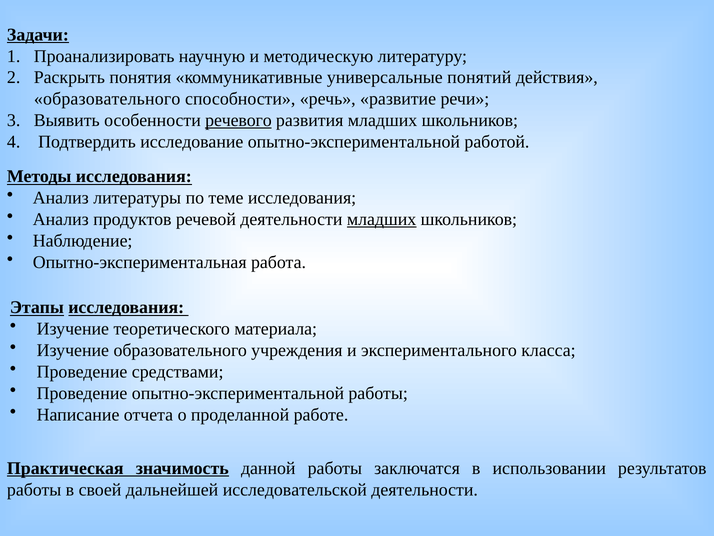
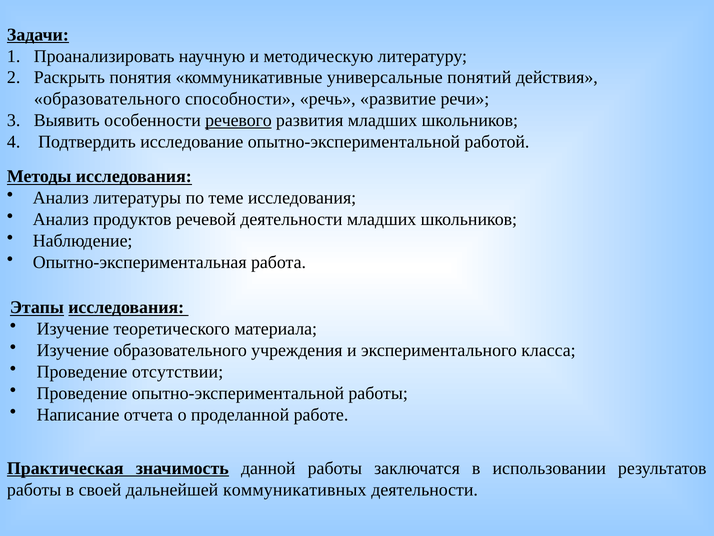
младших underline: present -> none (382, 219)
средствами: средствами -> отсутствии (178, 371)
исследовательской: исследовательской -> коммуникативных (295, 489)
